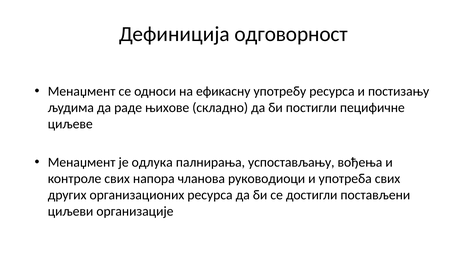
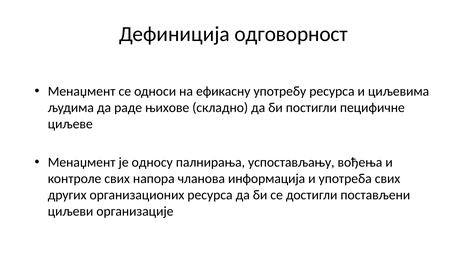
постизању: постизању -> циљевима (399, 91)
одлука: одлука -> односу (152, 162)
руководиоци: руководиоци -> информација (267, 178)
